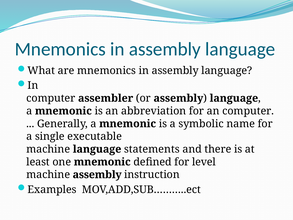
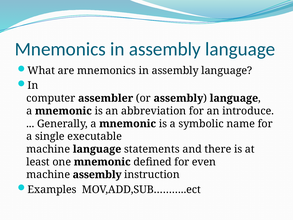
an computer: computer -> introduce (248, 111)
level: level -> even (204, 162)
